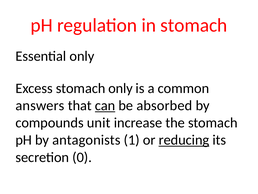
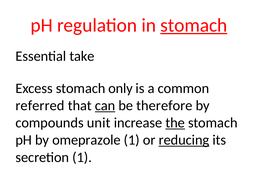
stomach underline: none -> present (194, 25)
Essential only: only -> take (82, 56)
answers: answers -> referred (40, 105)
absorbed: absorbed -> therefore (164, 105)
the underline: none -> present (175, 122)
antagonists: antagonists -> omeprazole (86, 140)
secretion 0: 0 -> 1 (82, 157)
